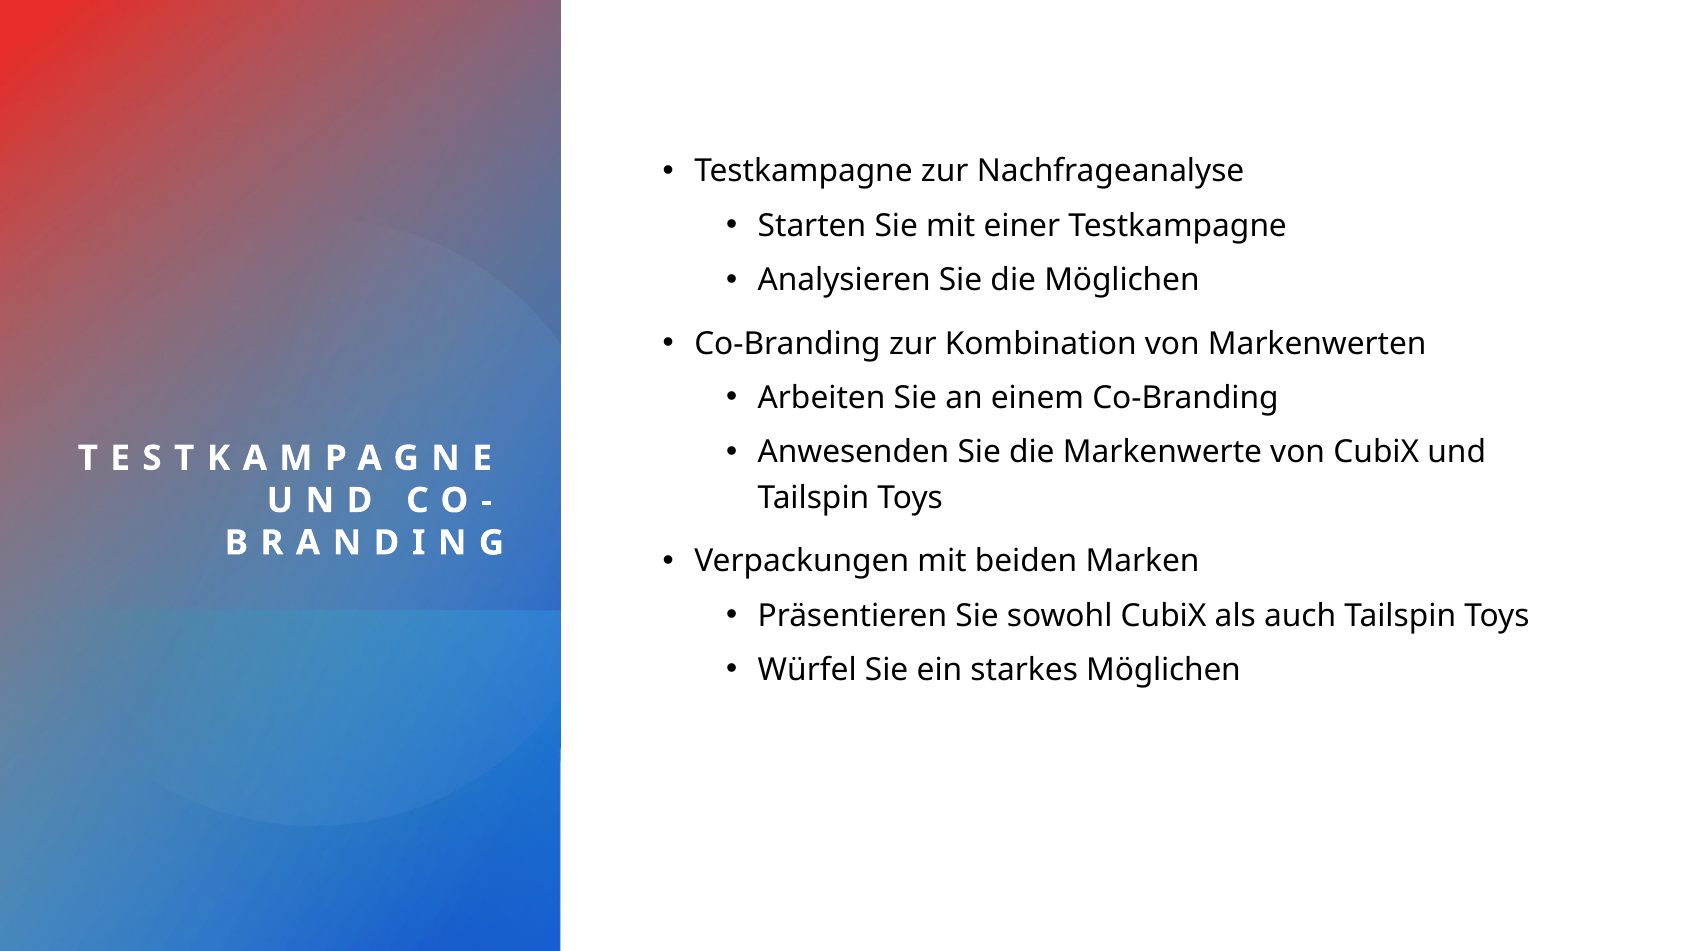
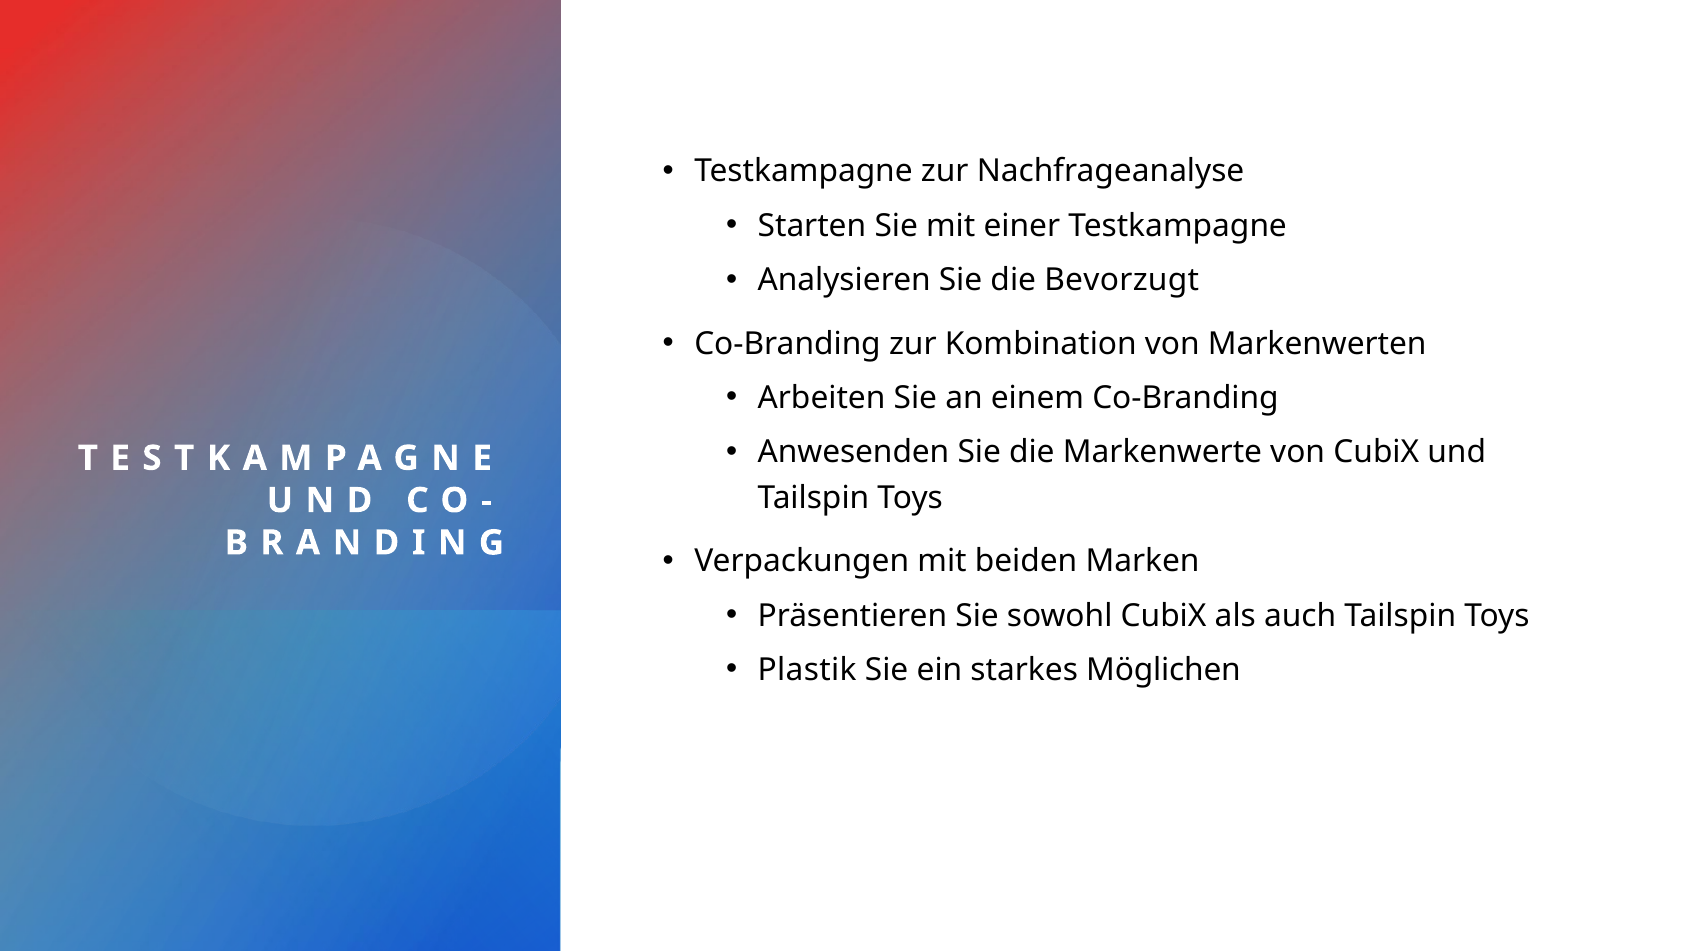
die Möglichen: Möglichen -> Bevorzugt (1122, 280)
Würfel: Würfel -> Plastik (807, 670)
